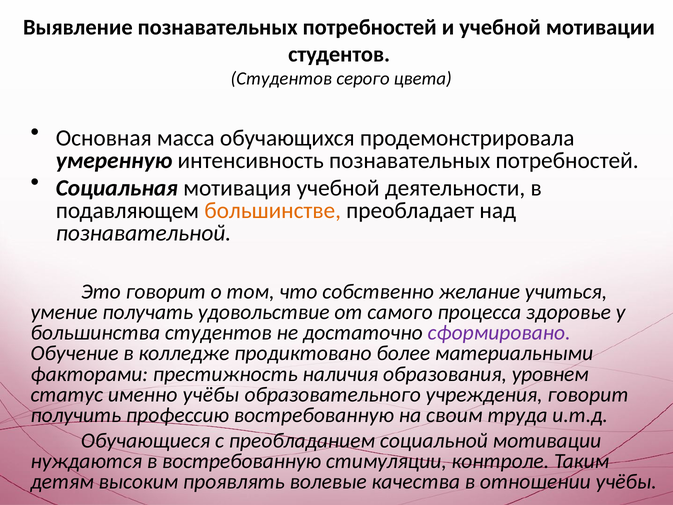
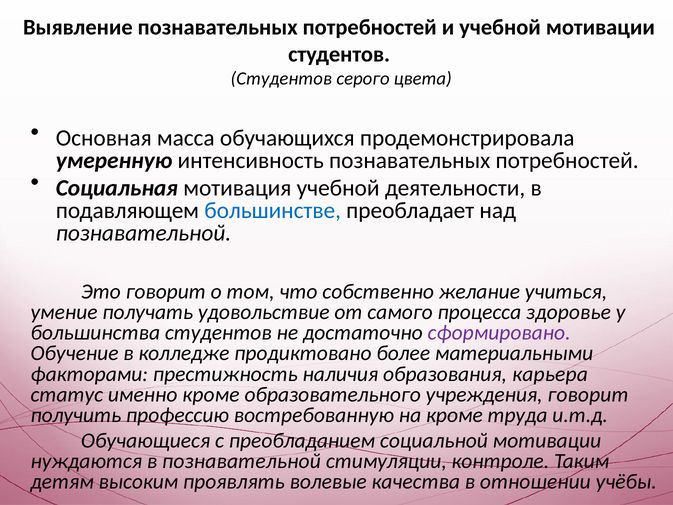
большинстве colour: orange -> blue (273, 210)
уровнем: уровнем -> карьера (550, 374)
именно учёбы: учёбы -> кроме (211, 394)
на своим: своим -> кроме (454, 415)
в востребованную: востребованную -> познавательной (241, 461)
